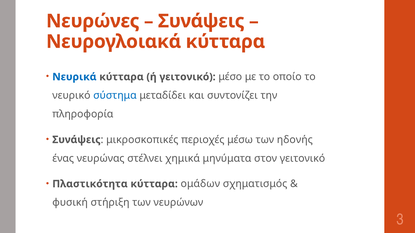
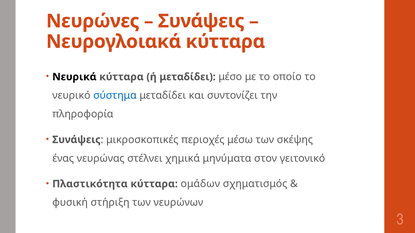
Νευρικά colour: blue -> black (74, 77)
ή γειτονικό: γειτονικό -> μεταδίδει (188, 77)
ηδονής: ηδονής -> σκέψης (295, 140)
